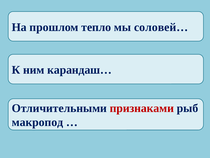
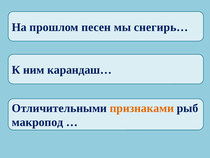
тепло: тепло -> песен (96, 27)
соловей…: соловей… -> снегирь… (161, 27)
признаками colour: red -> orange (142, 108)
